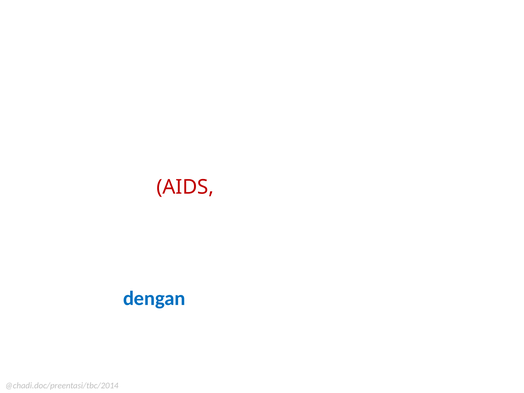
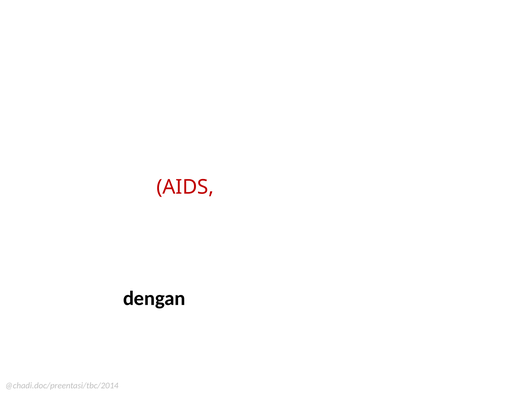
dengan colour: blue -> black (154, 298)
